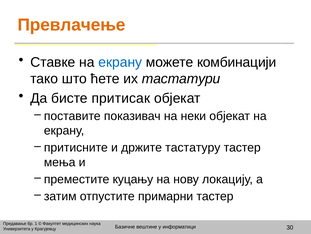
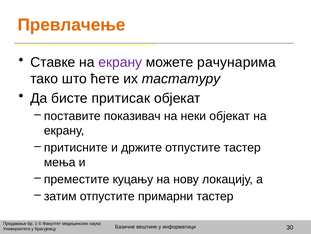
екрану colour: blue -> purple (120, 62)
комбинацији: комбинацији -> рачунарима (236, 62)
тастатури: тастатури -> тастатуру (181, 79)
држите тастатуру: тастатуру -> отпустите (193, 147)
